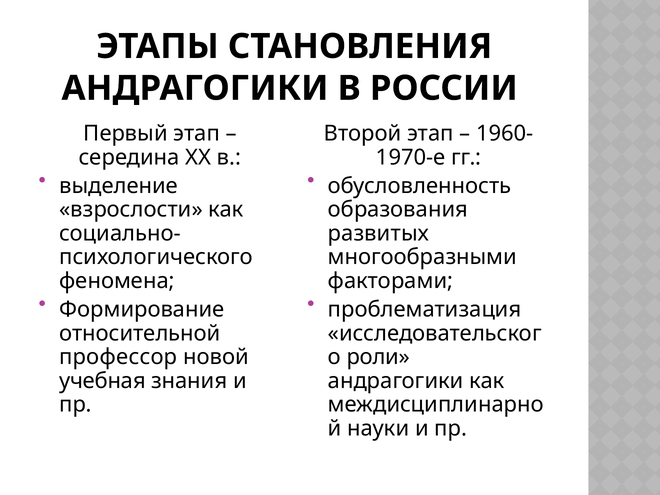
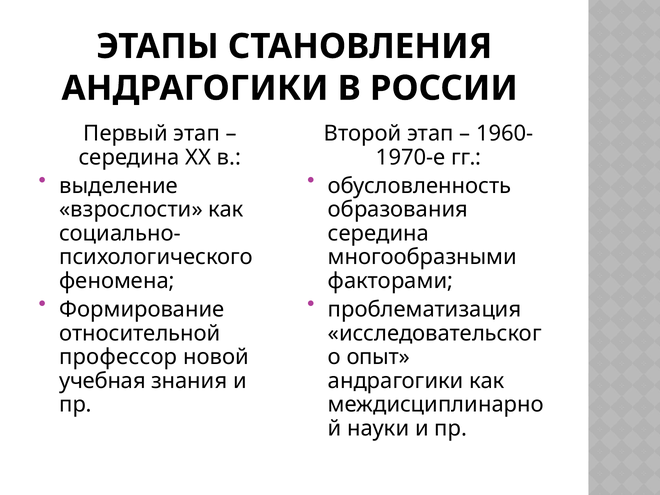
развитых: развитых -> середина (379, 233)
роли: роли -> опыт (378, 357)
